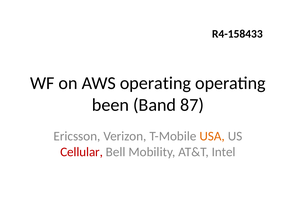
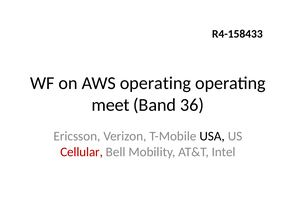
been: been -> meet (111, 105)
87: 87 -> 36 (192, 105)
USA colour: orange -> black (212, 136)
